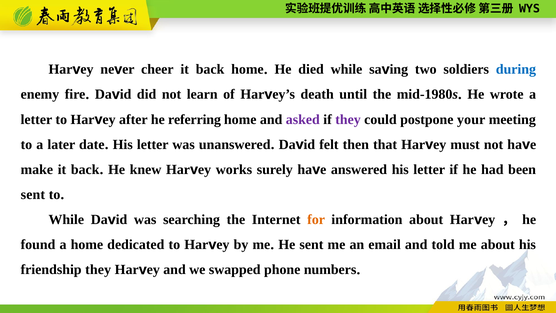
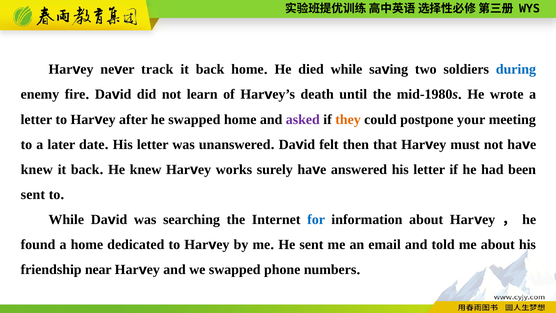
cheer: cheer -> track (157, 69)
he referring: referring -> swapped (194, 119)
they colour: purple -> orange (348, 119)
make: make -> knew (37, 169)
for colour: orange -> blue (316, 219)
friendship they: they -> near (98, 270)
